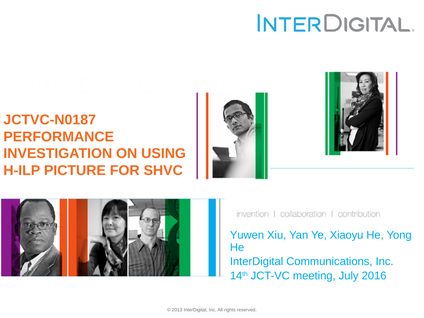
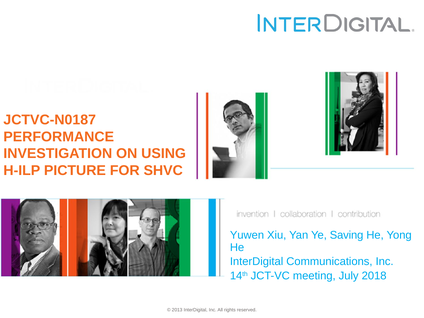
Xiaoyu: Xiaoyu -> Saving (347, 235)
2016: 2016 -> 2018 (374, 276)
